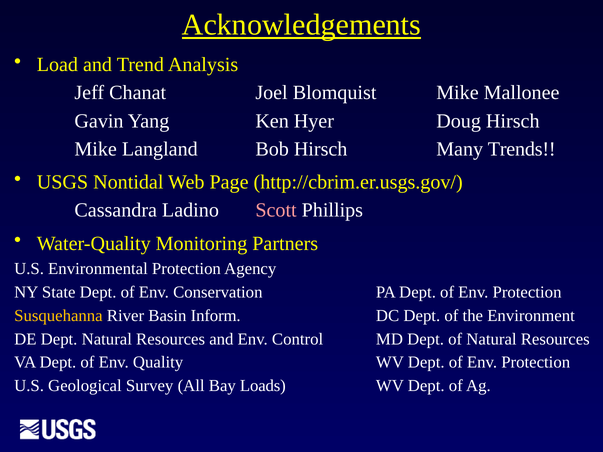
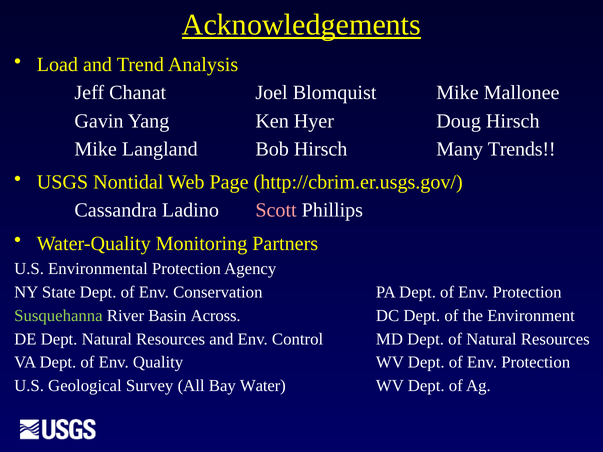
Susquehanna colour: yellow -> light green (58, 316)
Inform: Inform -> Across (216, 316)
Loads: Loads -> Water (263, 386)
